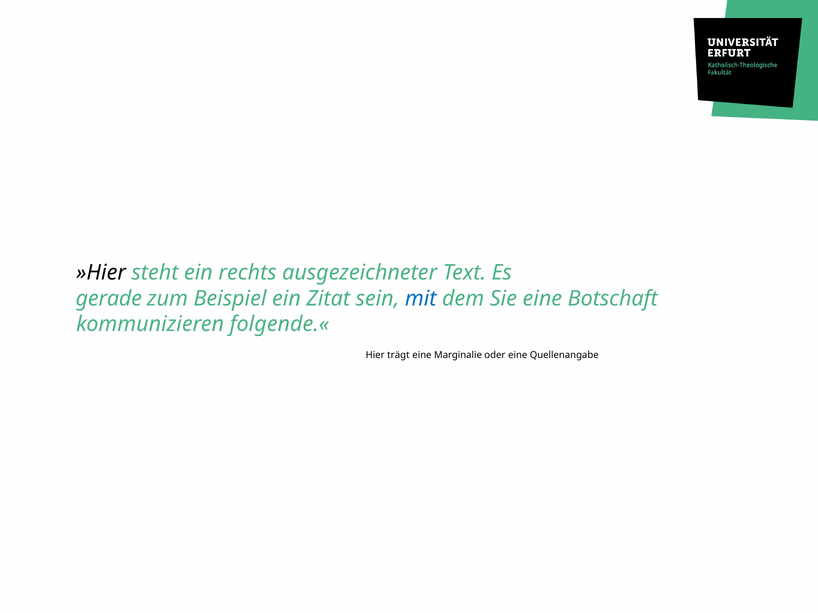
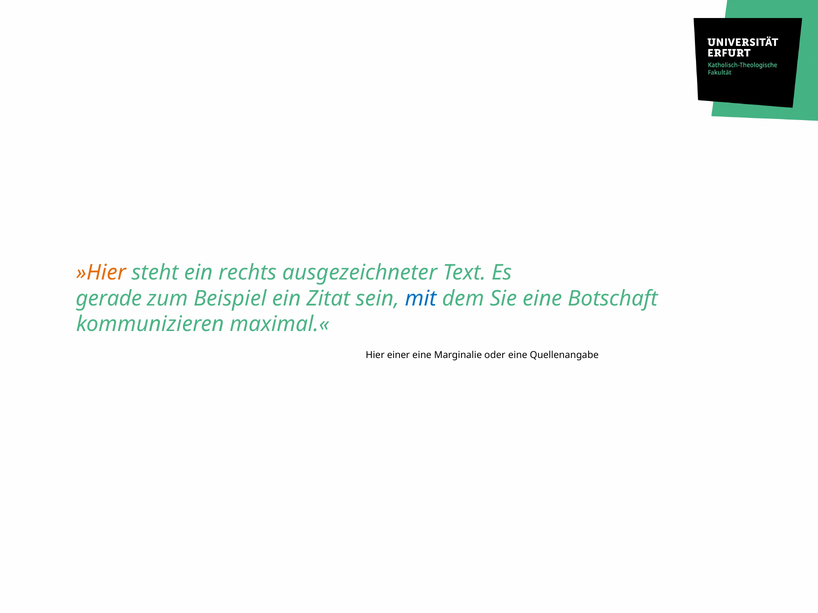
»Hier colour: black -> orange (101, 273)
folgende.«: folgende.« -> maximal.« (279, 325)
trägt: trägt -> einer (398, 355)
